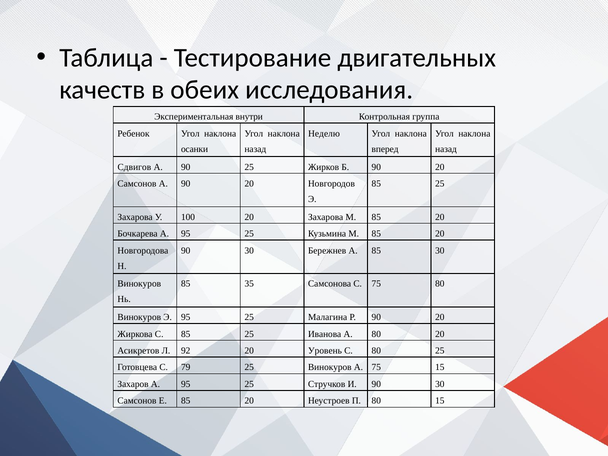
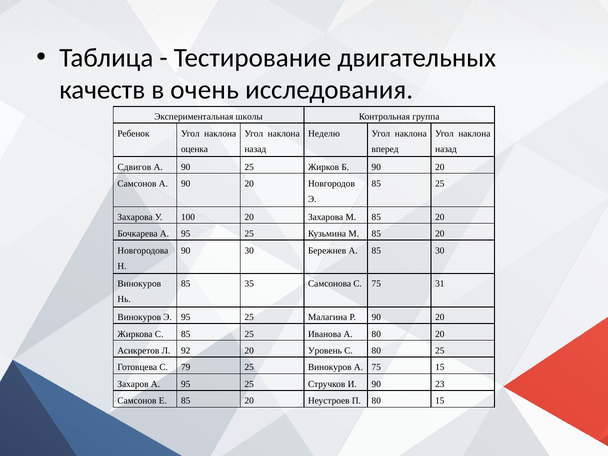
обеих: обеих -> очень (205, 90)
внутри: внутри -> школы (249, 117)
осанки: осанки -> оценка (194, 149)
75 80: 80 -> 31 (440, 284)
И 90 30: 30 -> 23 (440, 384)
